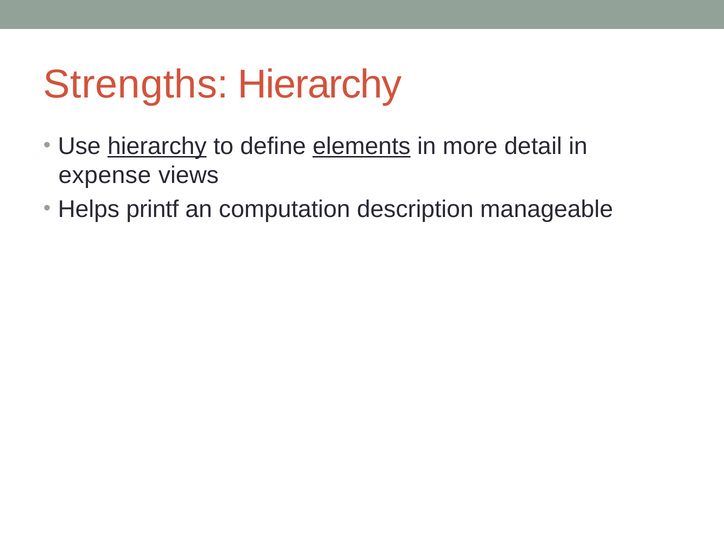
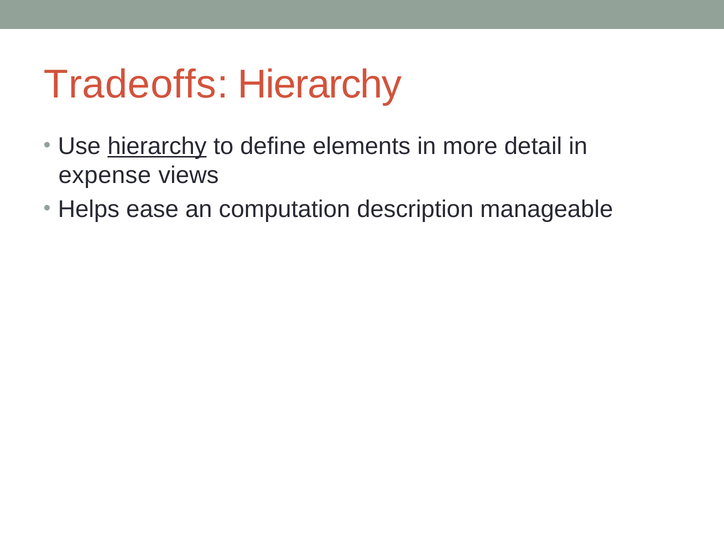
Strengths: Strengths -> Tradeoffs (136, 84)
elements underline: present -> none (362, 146)
printf: printf -> ease (152, 209)
